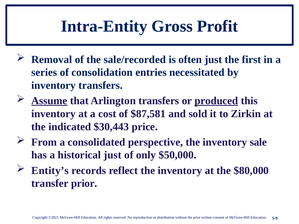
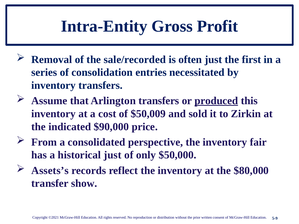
Assume underline: present -> none (49, 101)
$87,581: $87,581 -> $50,009 (148, 114)
$30,443: $30,443 -> $90,000 (111, 127)
sale: sale -> fair (258, 142)
Entity’s: Entity’s -> Assets’s (50, 171)
transfer prior: prior -> show (84, 184)
